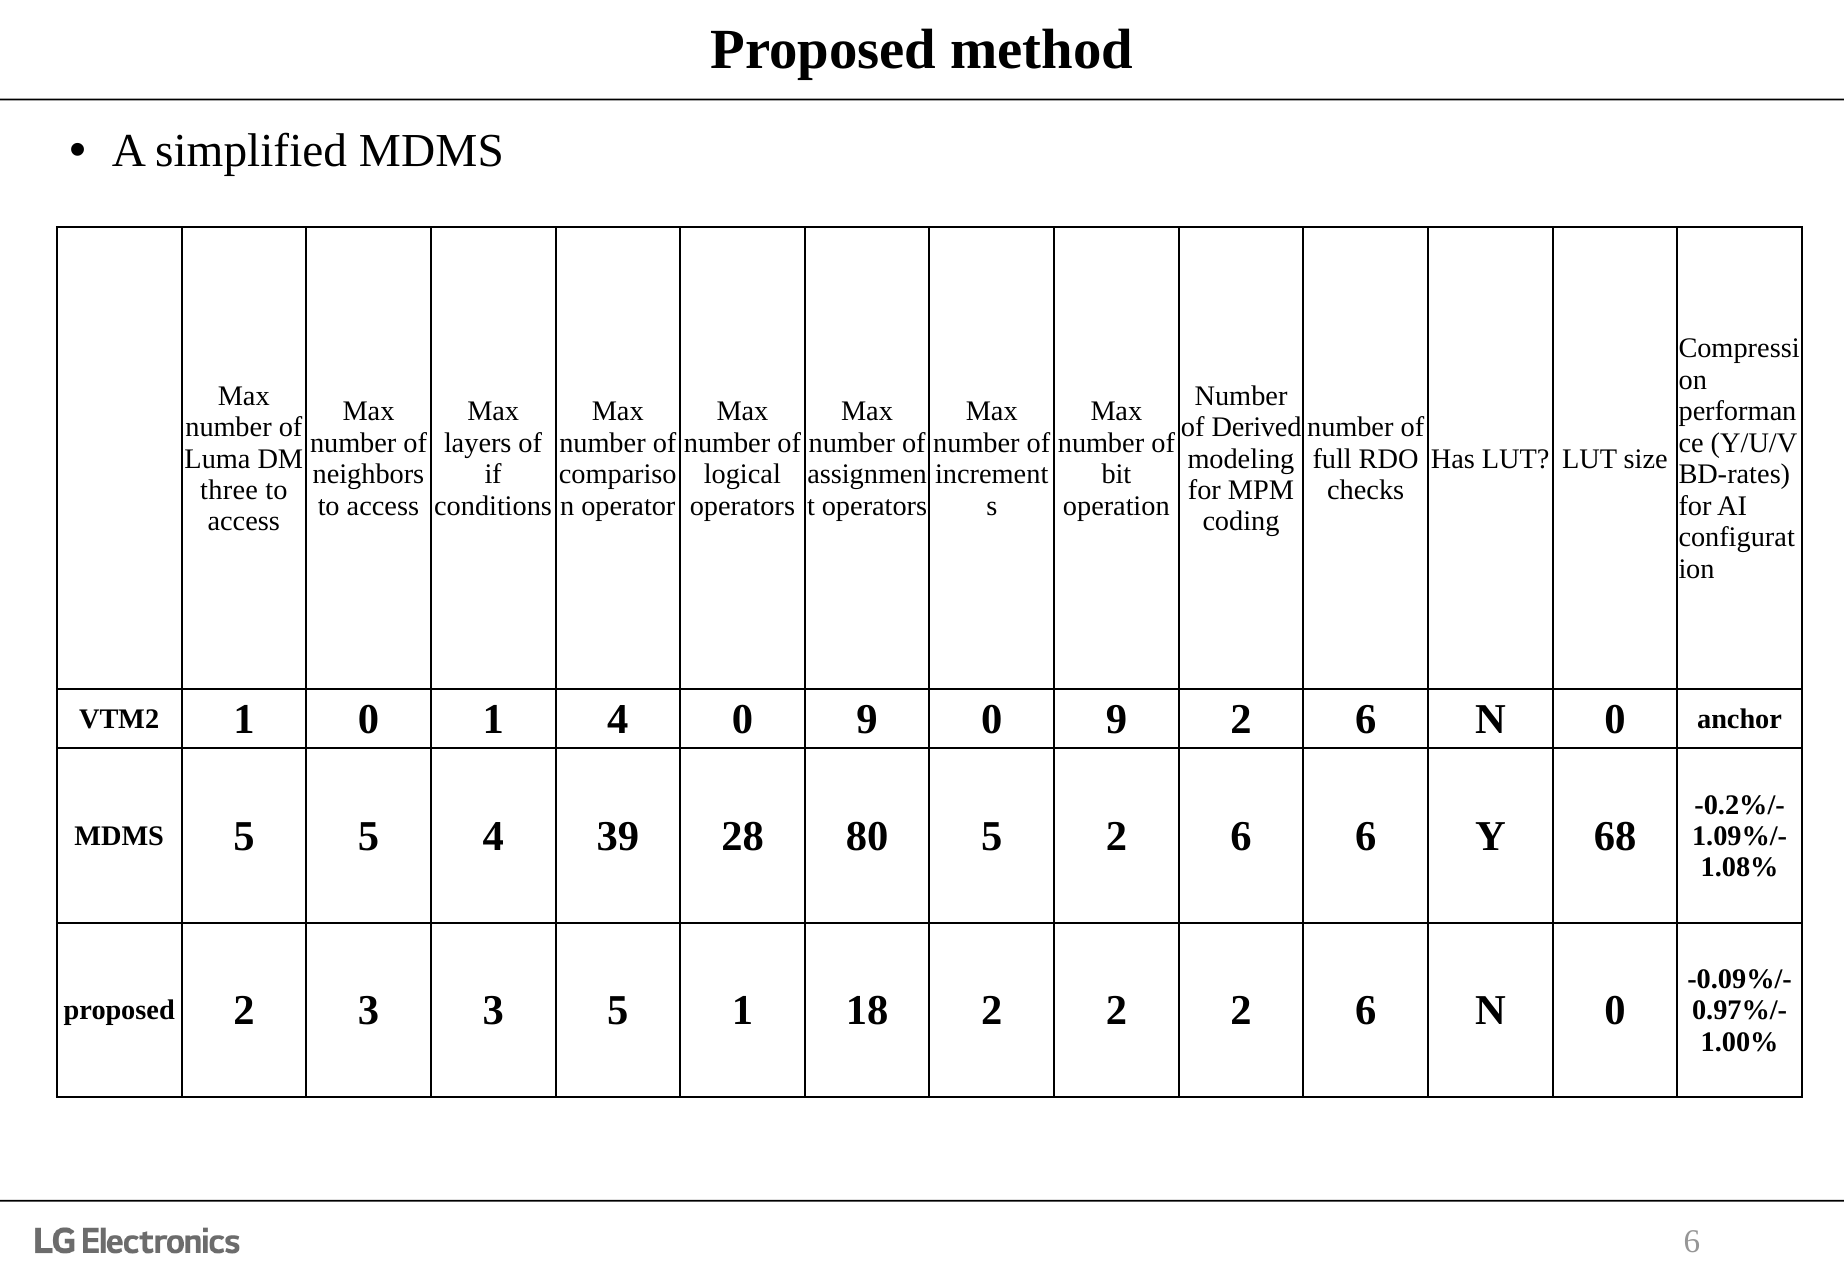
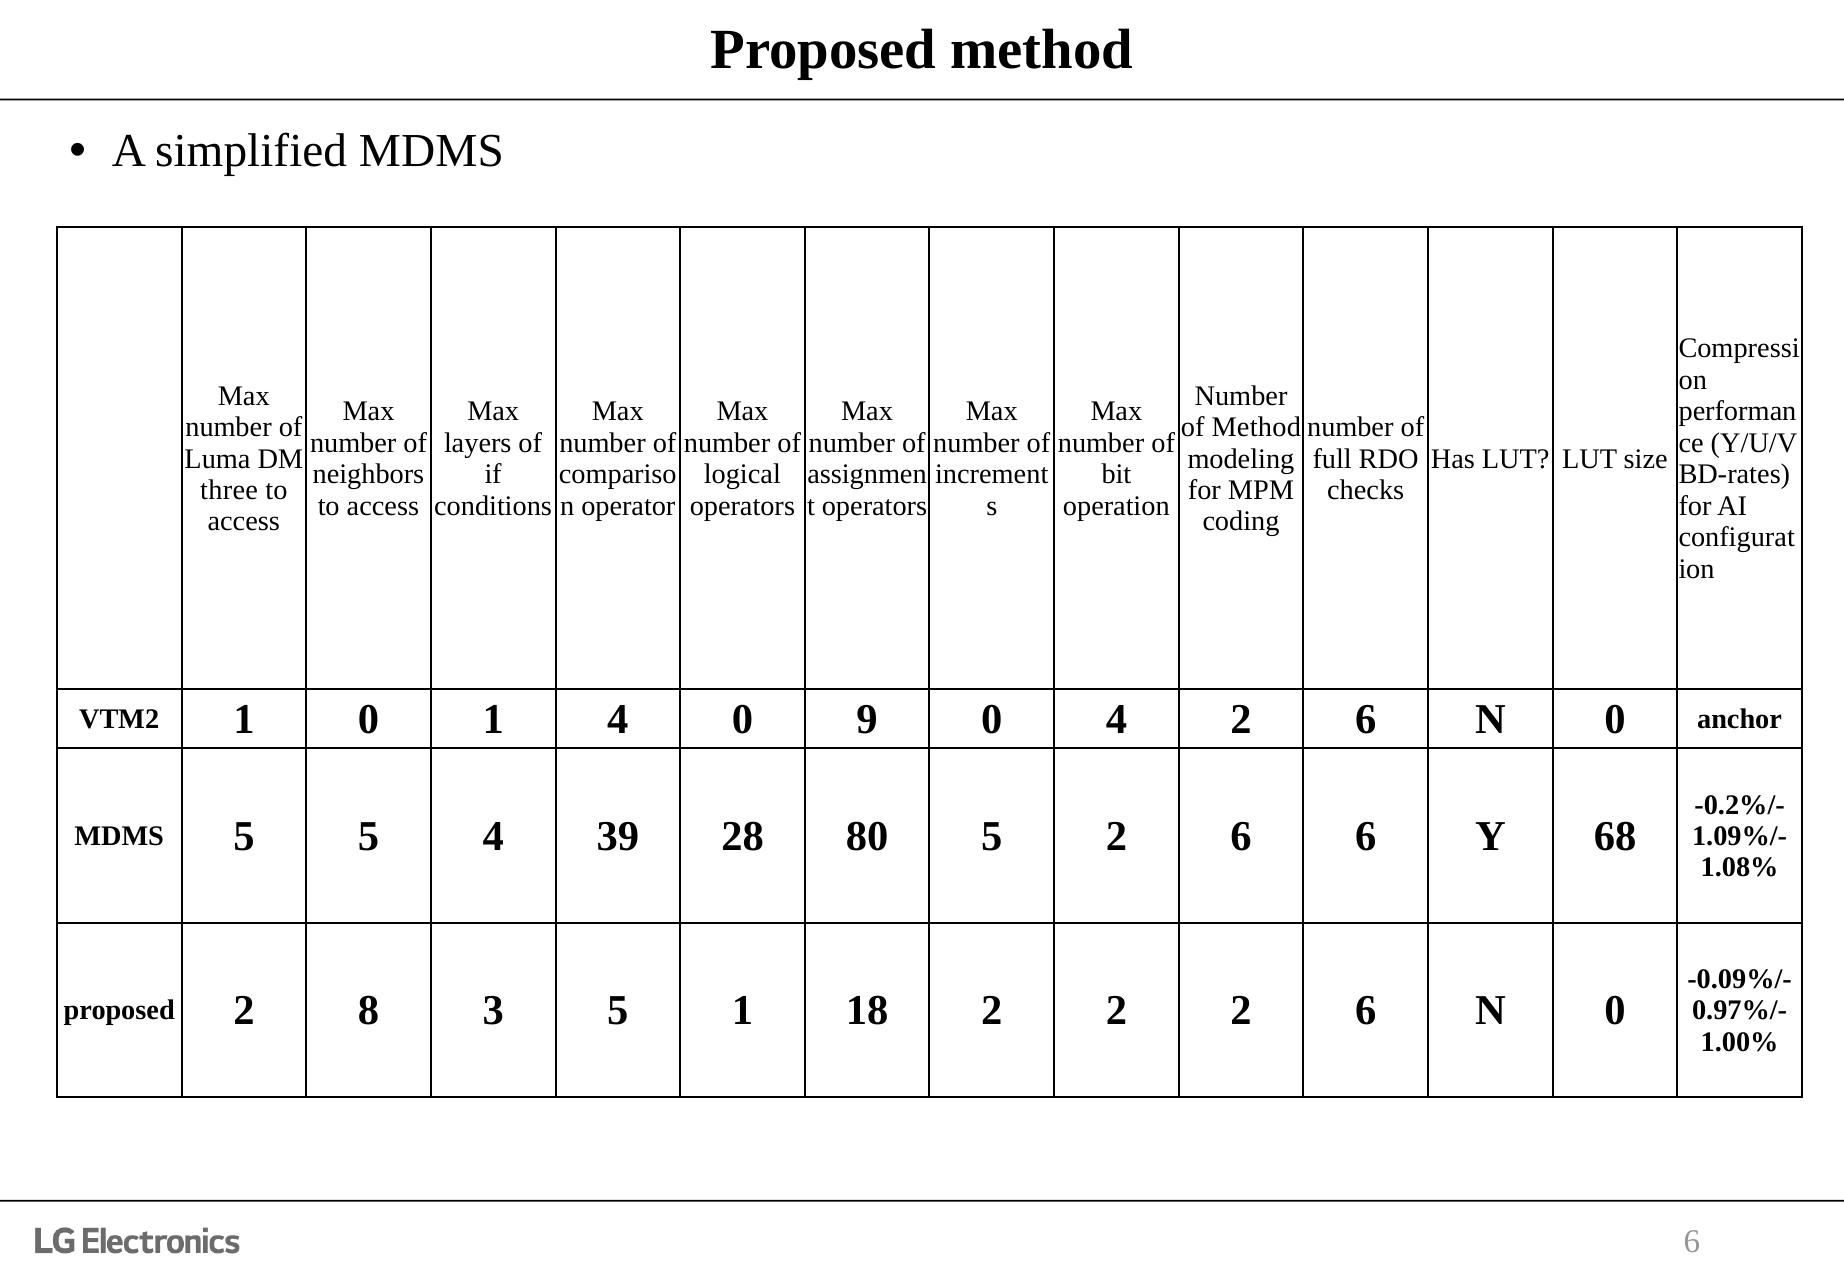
of Derived: Derived -> Method (1256, 427)
9 0 9: 9 -> 4 (1116, 720)
2 3: 3 -> 8 (369, 1011)
